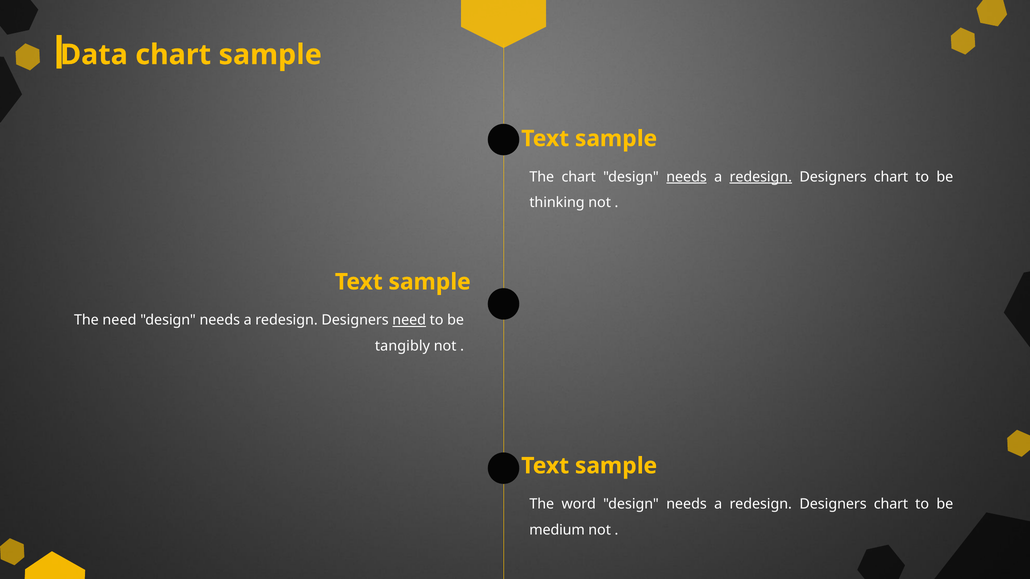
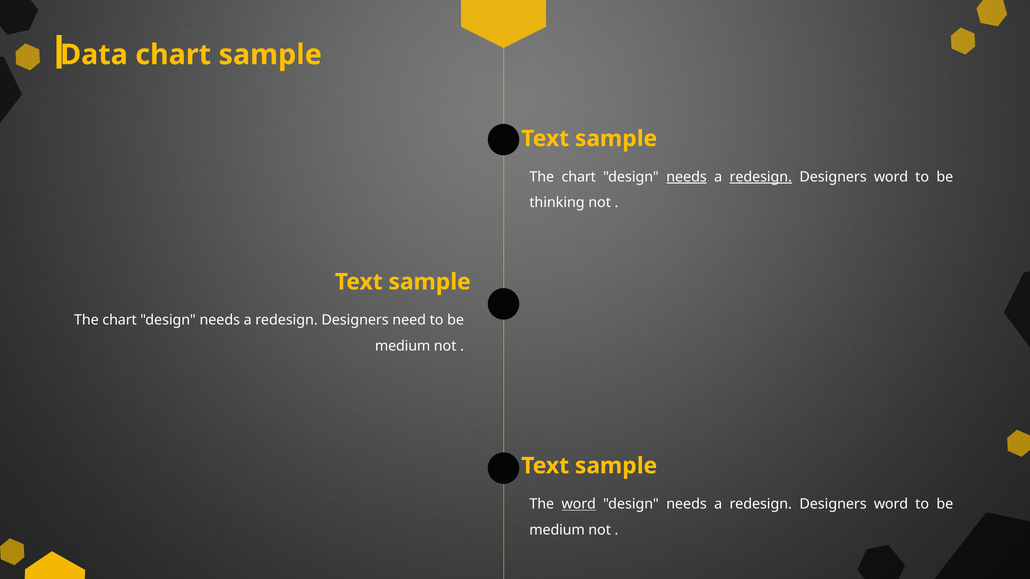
chart: chart -> word (891, 177)
need: need -> chart (120, 320)
need underline: present -> none (409, 320)
tangibly: tangibly -> medium (403, 346)
word underline: none -> present (579, 504)
chart: chart -> word (891, 504)
